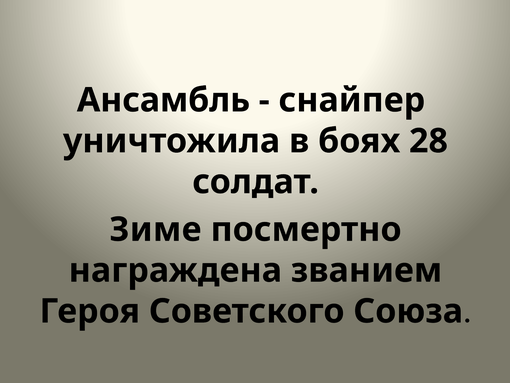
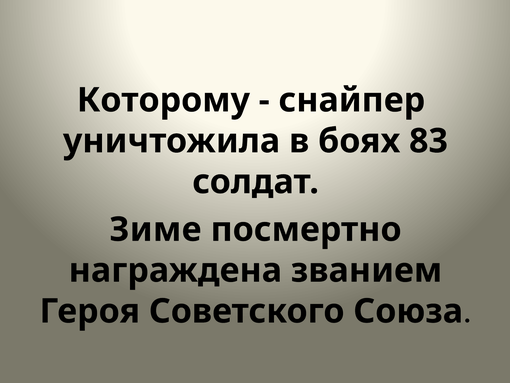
Ансамбль: Ансамбль -> Которому (163, 100)
28: 28 -> 83 (429, 141)
